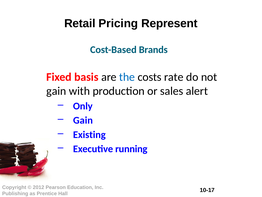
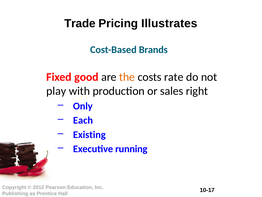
Retail: Retail -> Trade (80, 23)
Represent: Represent -> Illustrates (169, 23)
basis: basis -> good (86, 77)
the colour: blue -> orange (127, 77)
gain: gain -> play (56, 91)
alert: alert -> right (197, 91)
Gain: Gain -> Each (83, 120)
